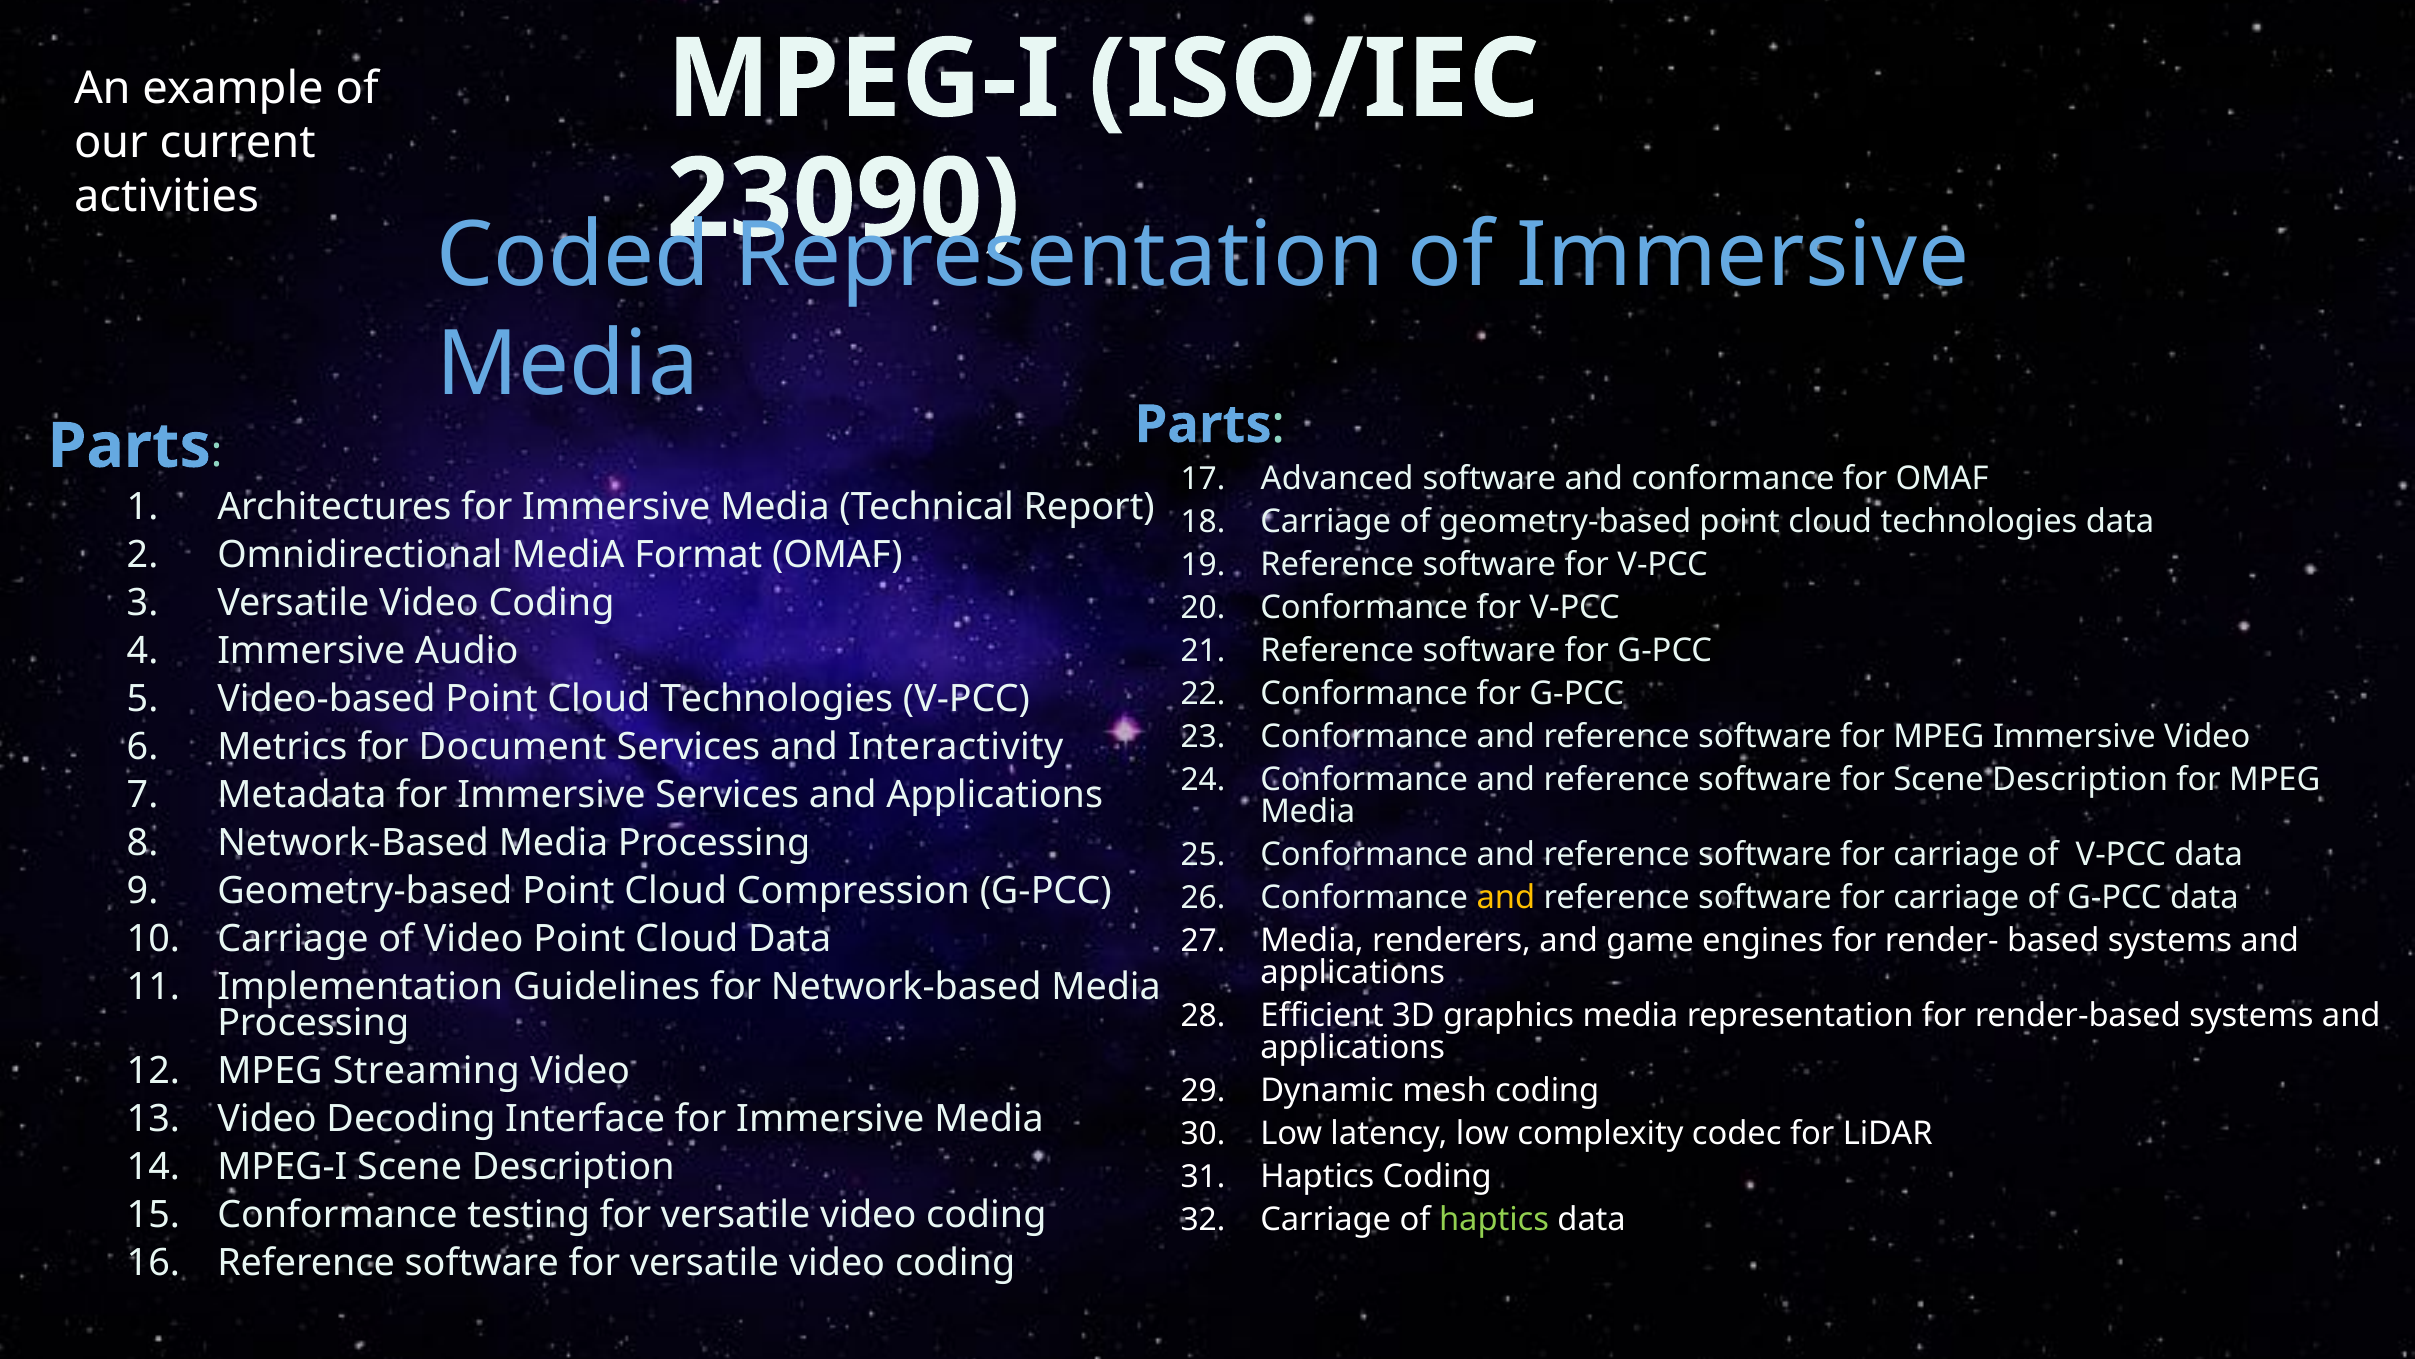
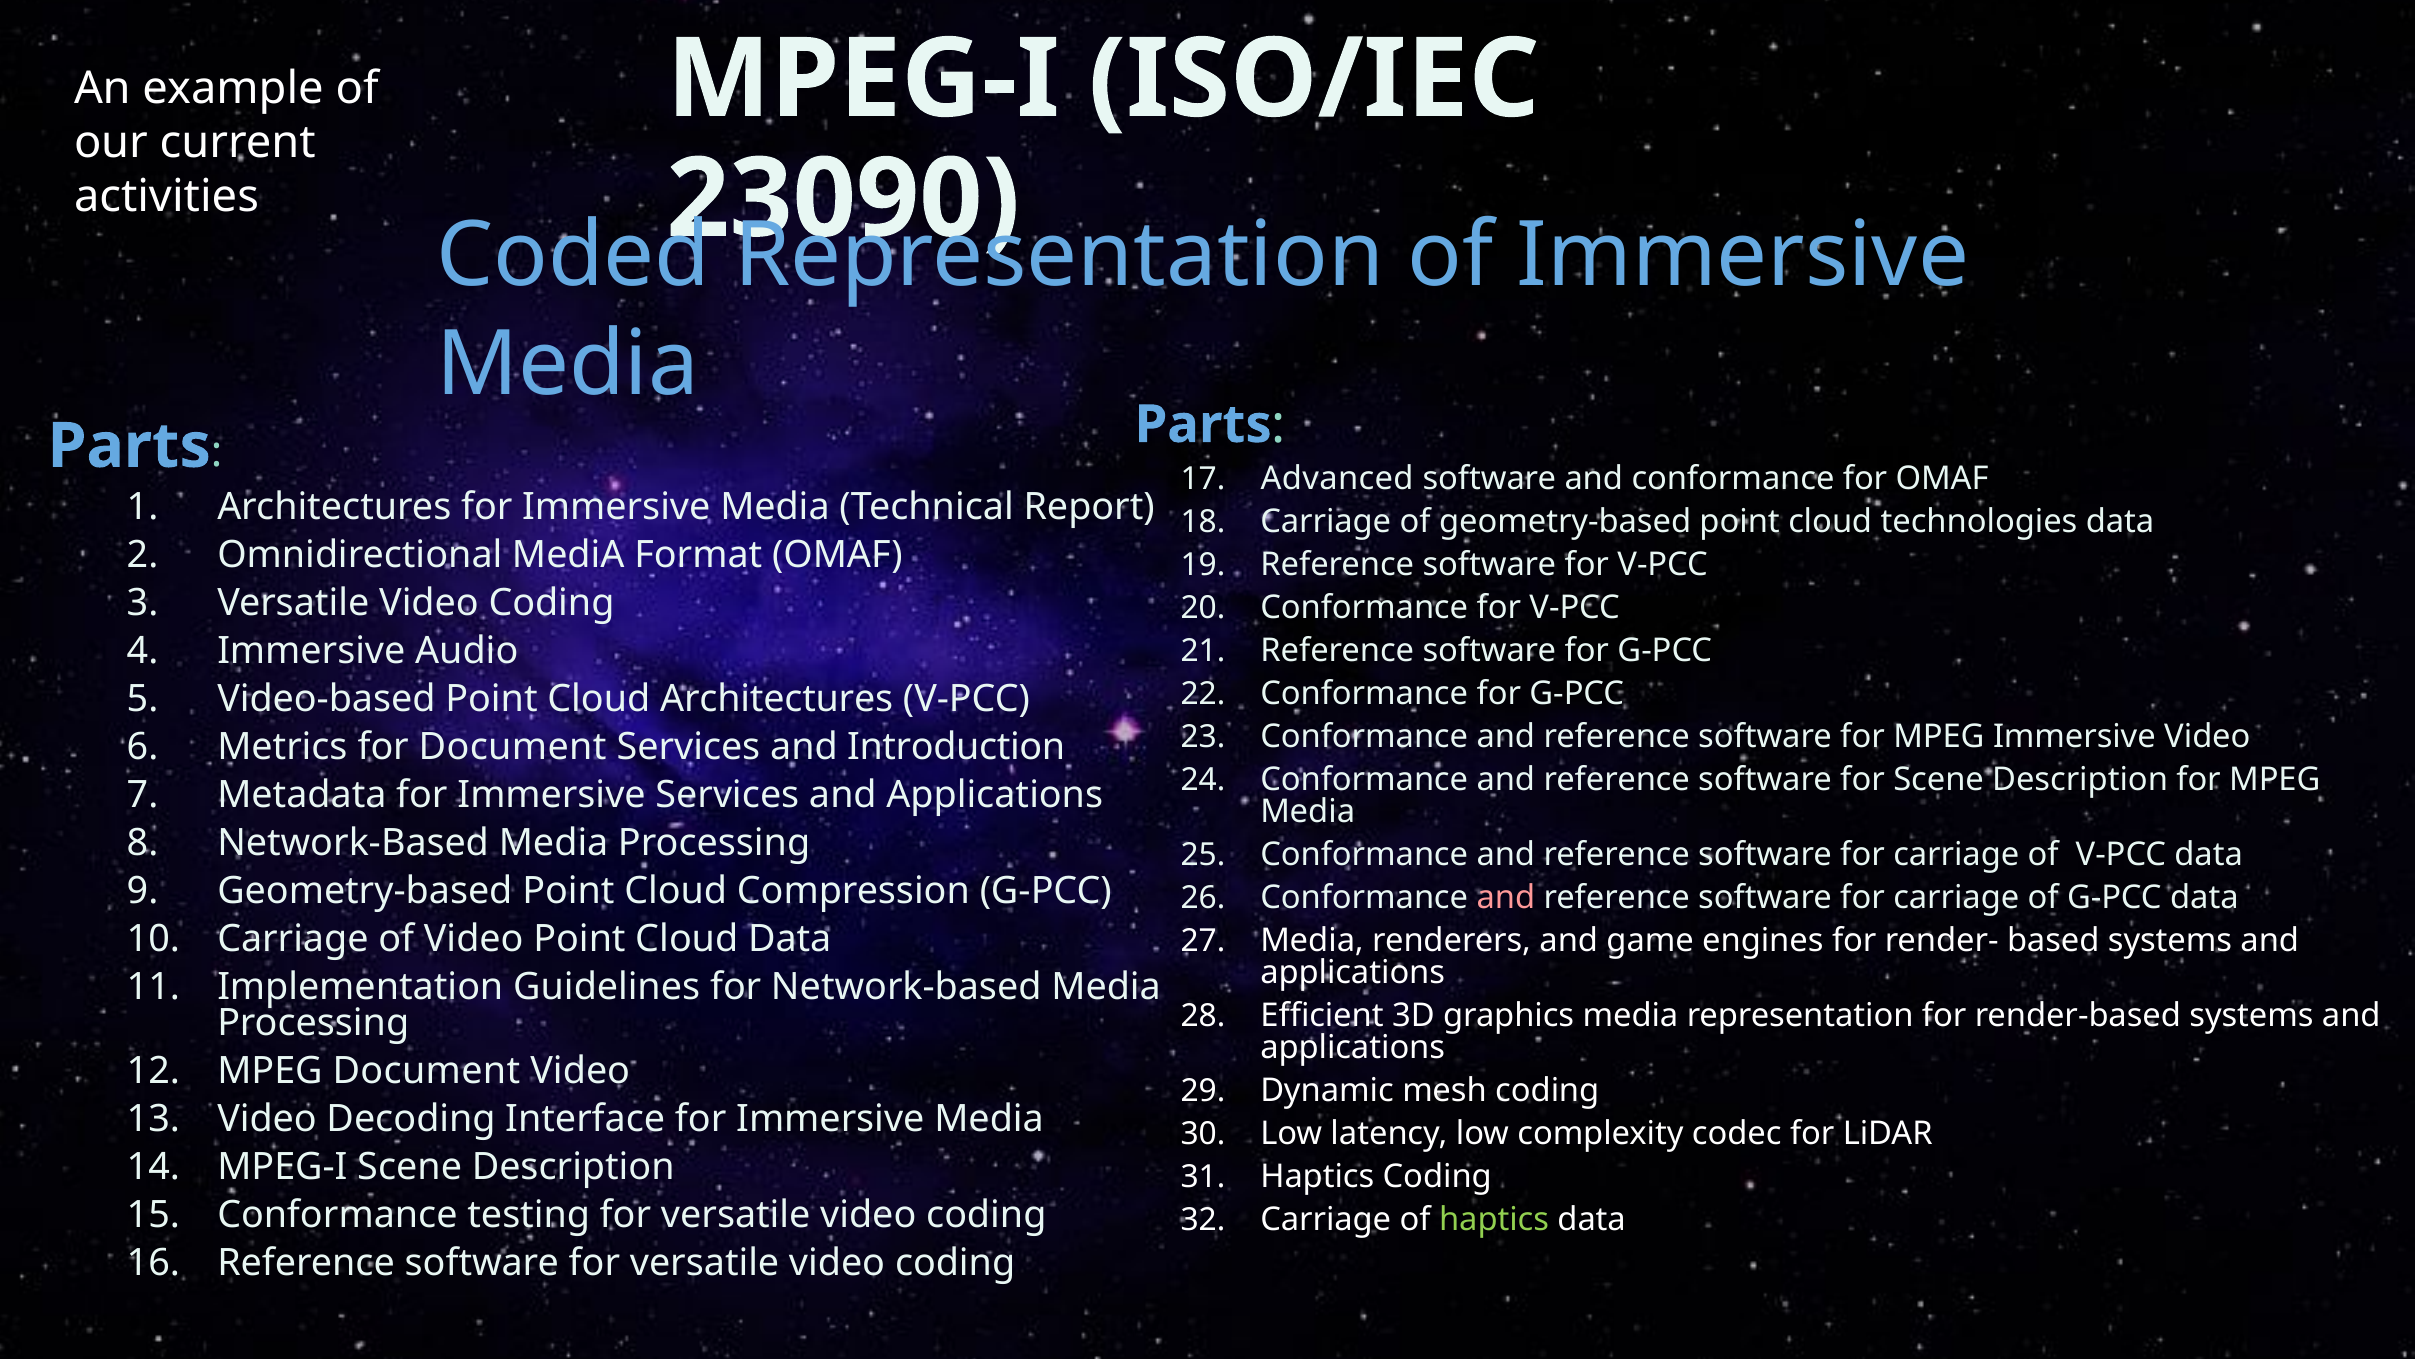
Video-based Point Cloud Technologies: Technologies -> Architectures (777, 699)
Interactivity: Interactivity -> Introduction (956, 747)
and colour: yellow -> pink (1506, 898)
MPEG Streaming: Streaming -> Document (426, 1071)
